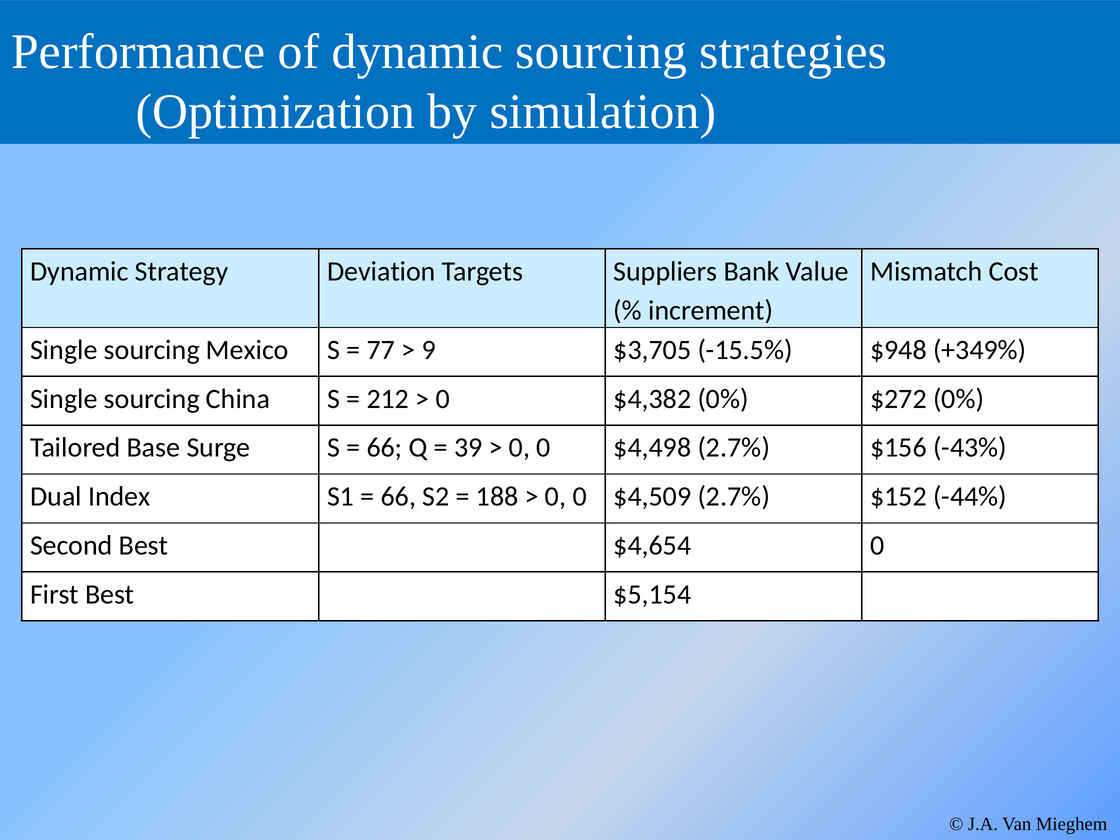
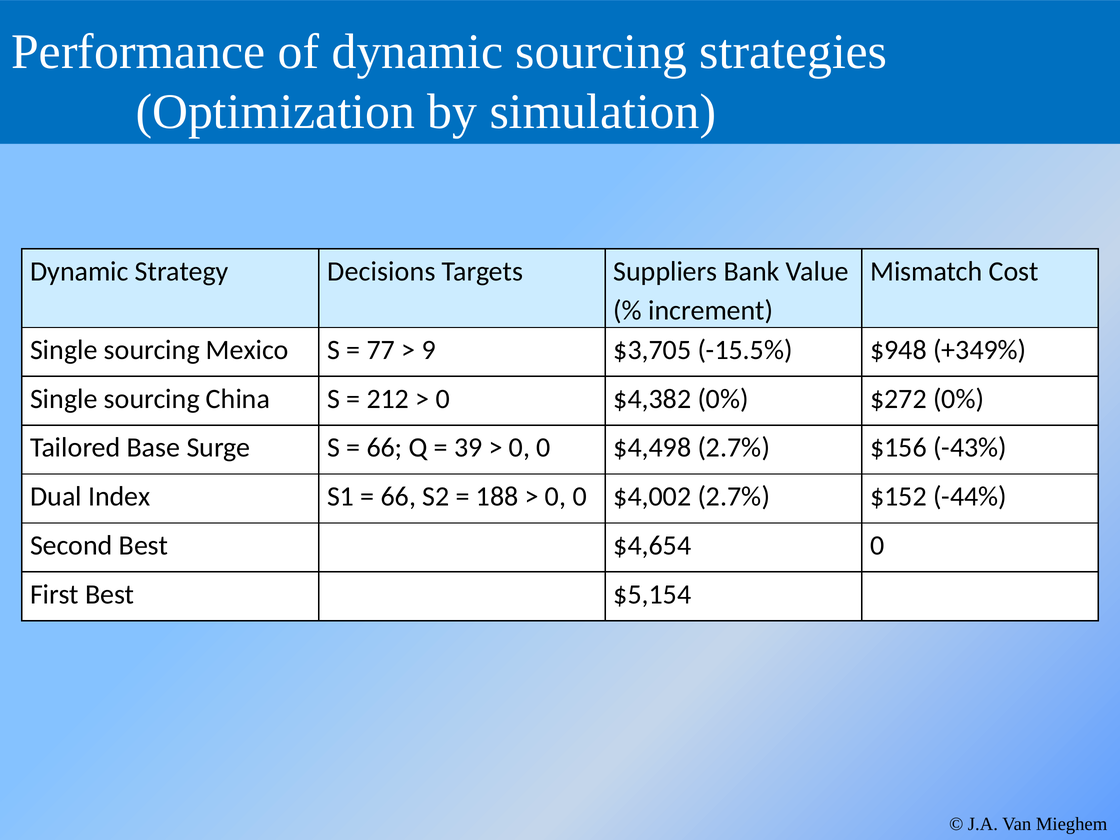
Deviation: Deviation -> Decisions (381, 271)
$4,509: $4,509 -> $4,002 (652, 497)
